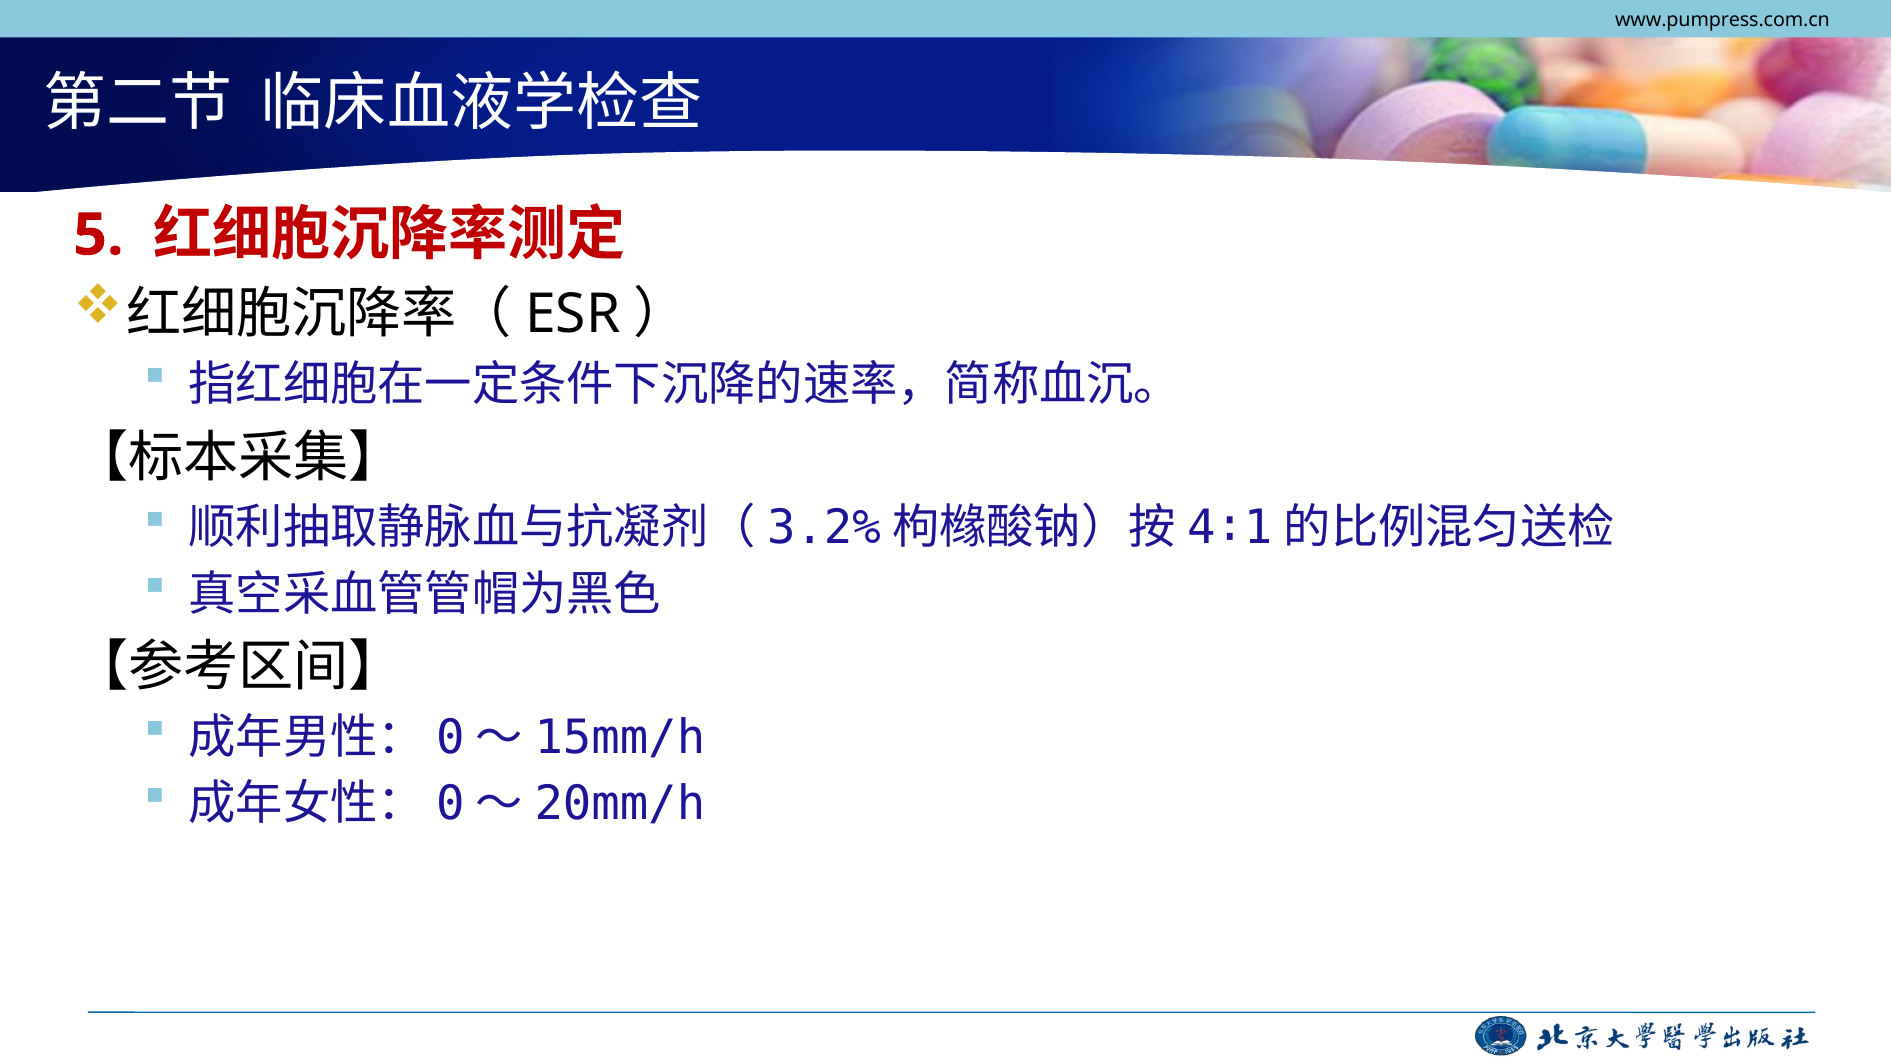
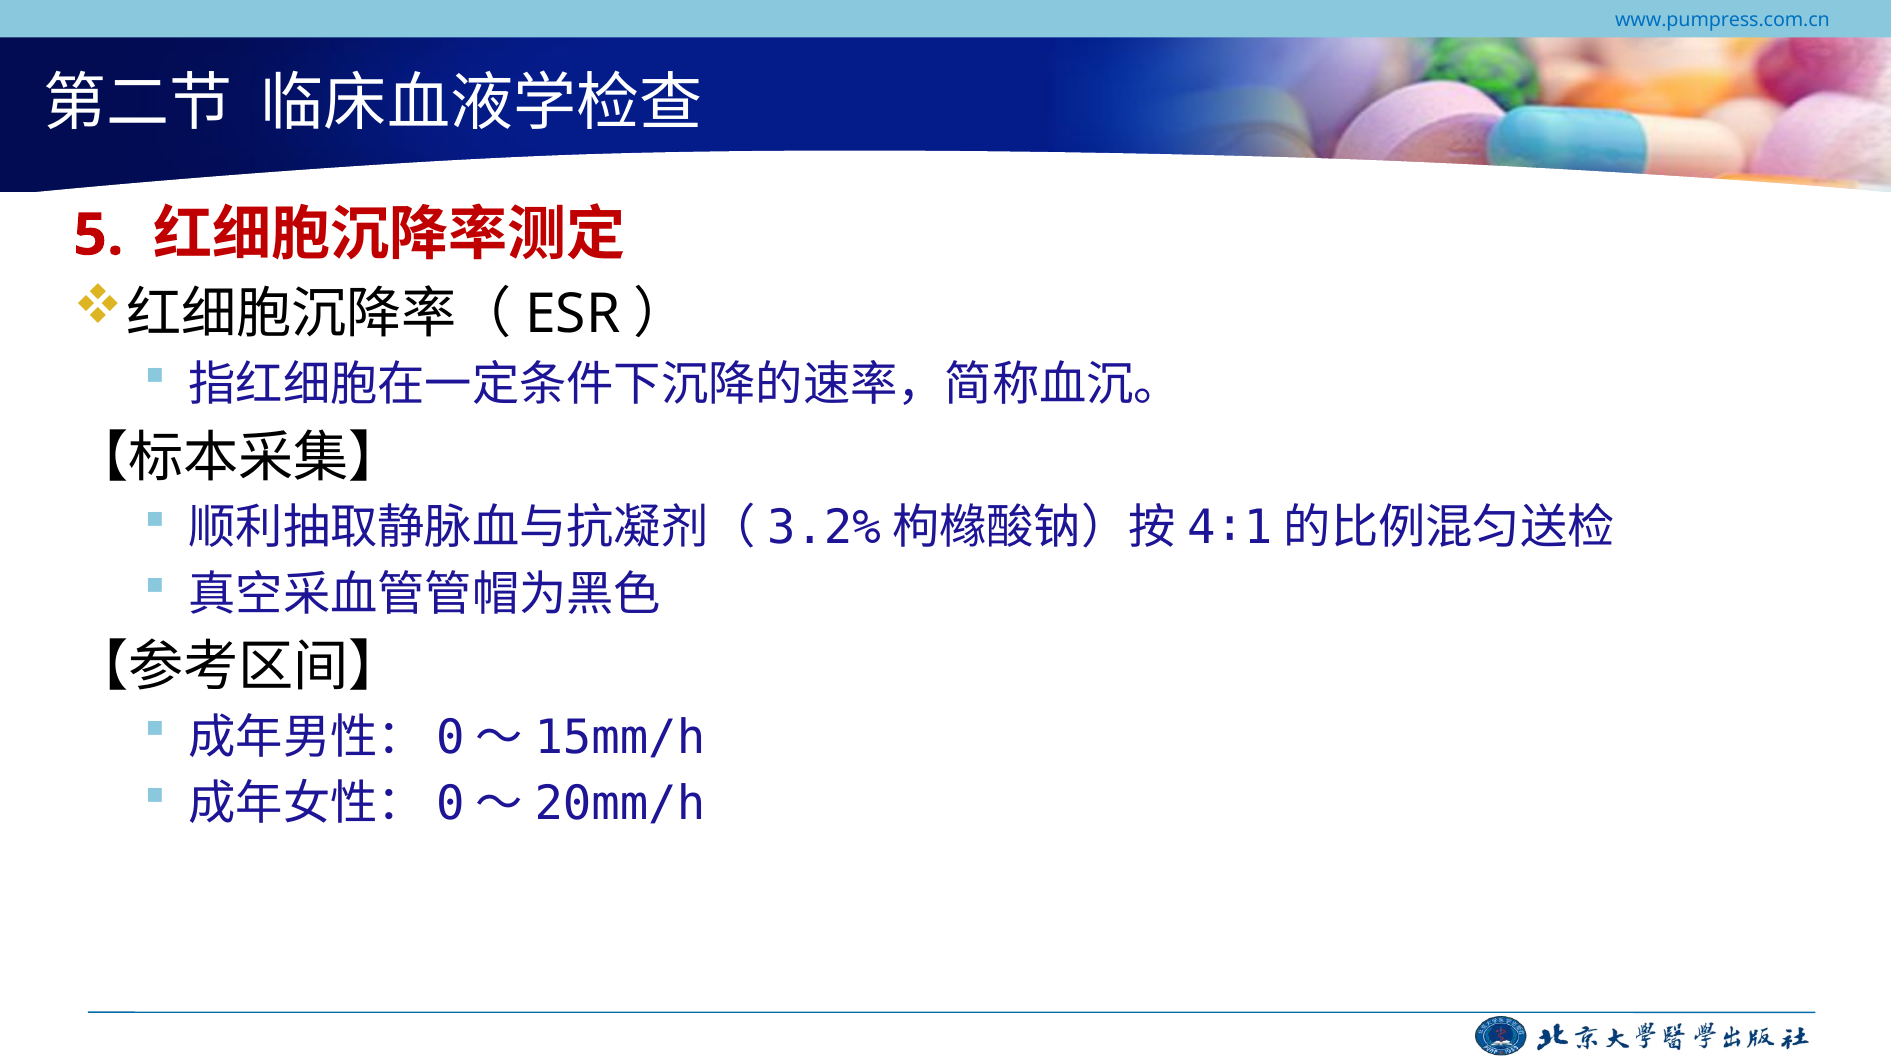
www.pumpress.com.cn colour: black -> blue (1722, 20)
